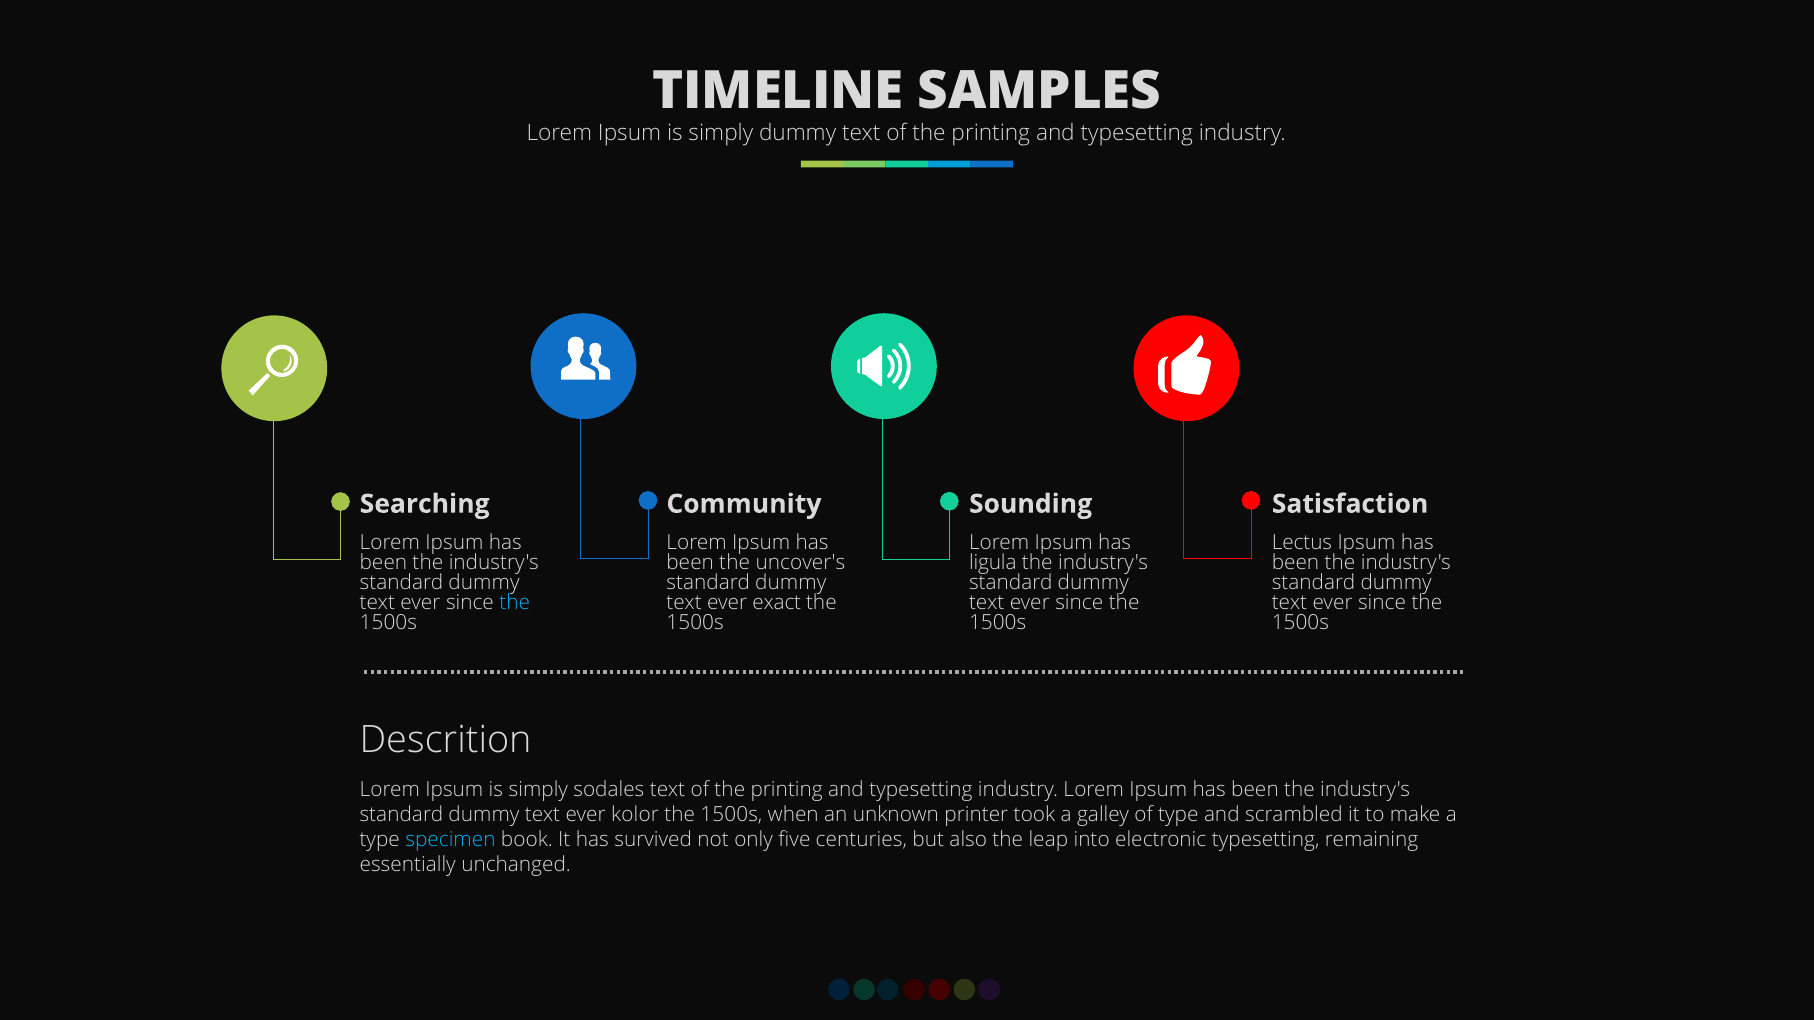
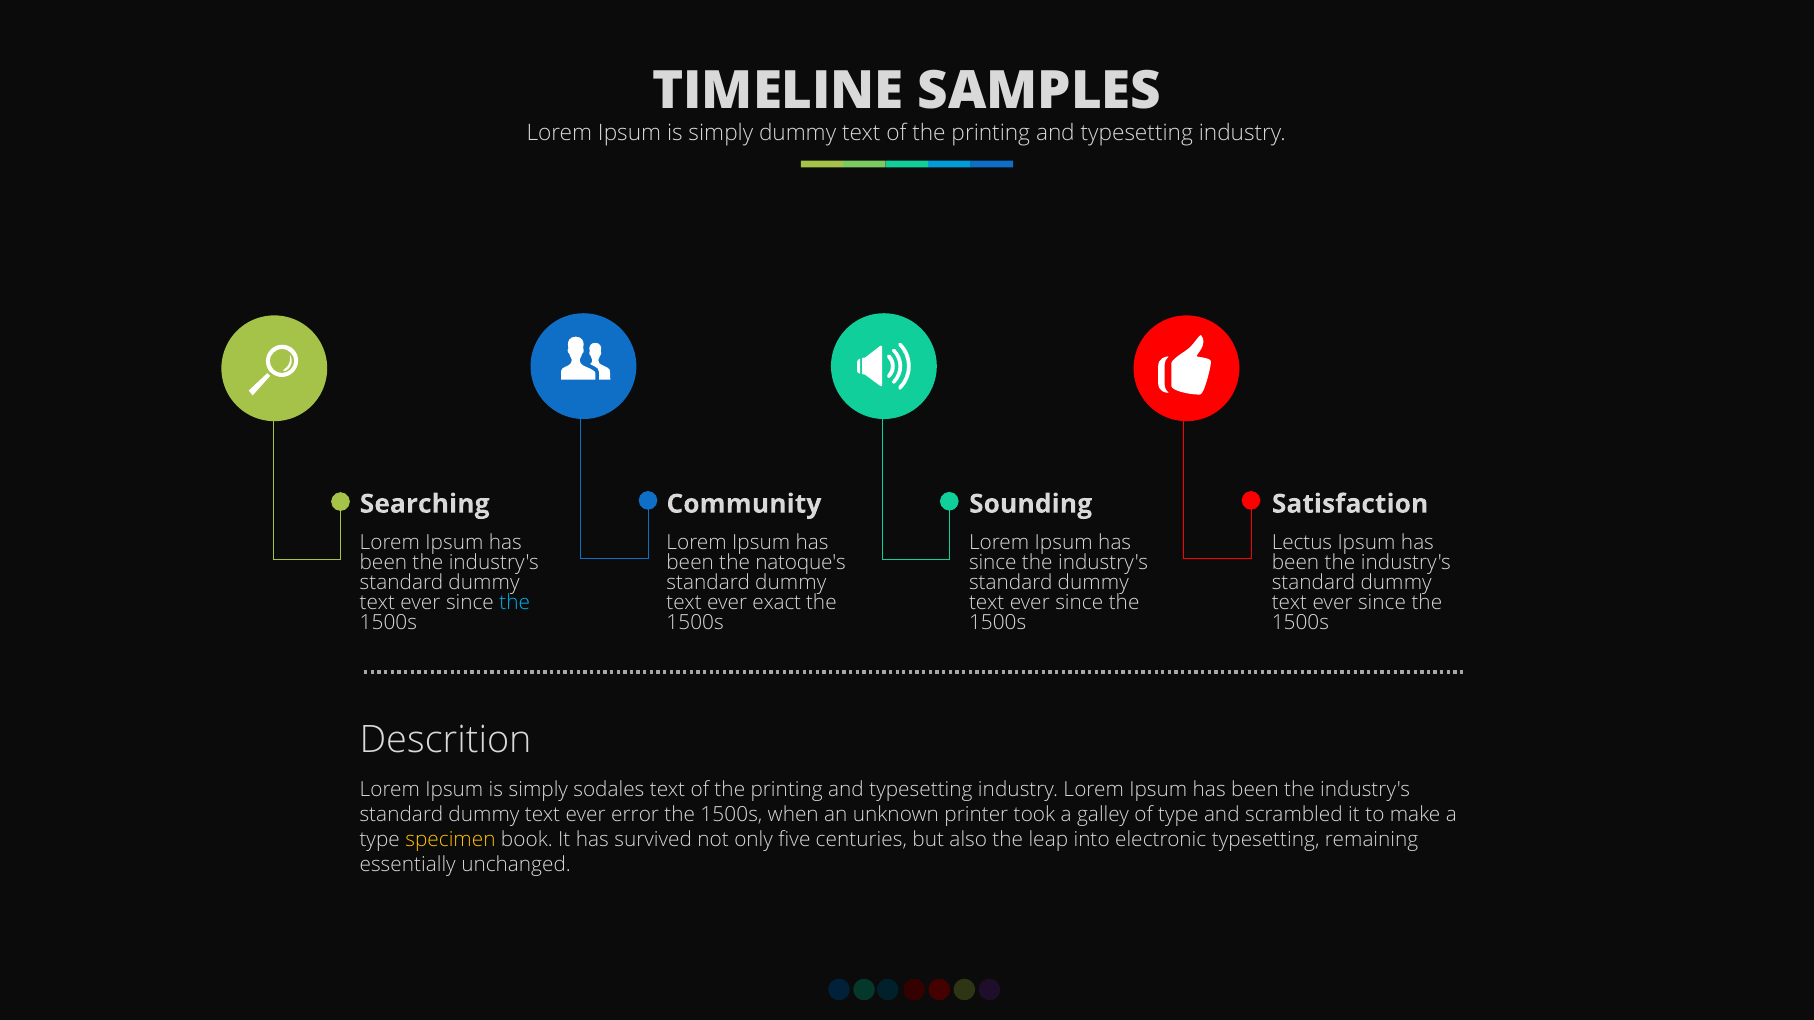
uncover's: uncover's -> natoque's (801, 563)
ligula: ligula -> since (993, 563)
kolor: kolor -> error (635, 815)
specimen colour: light blue -> yellow (450, 840)
